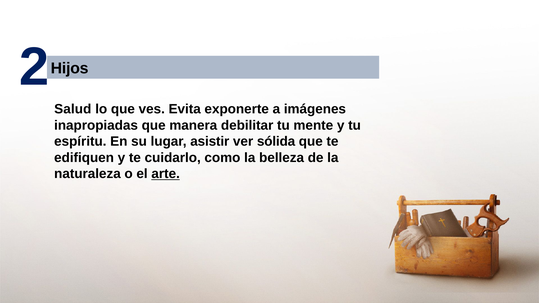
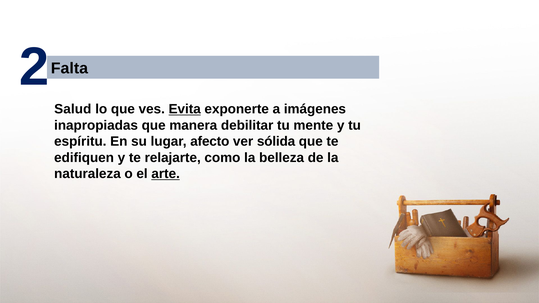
Hijos: Hijos -> Falta (69, 68)
Evita underline: none -> present (185, 109)
asistir: asistir -> afecto (210, 142)
cuidarlo: cuidarlo -> relajarte (173, 158)
